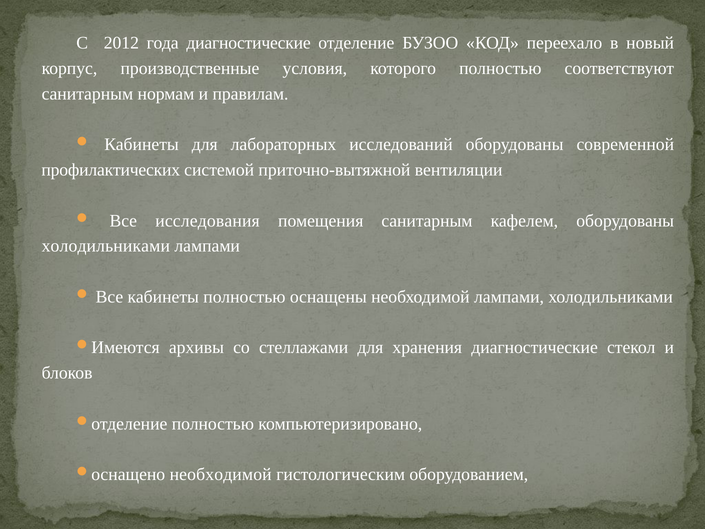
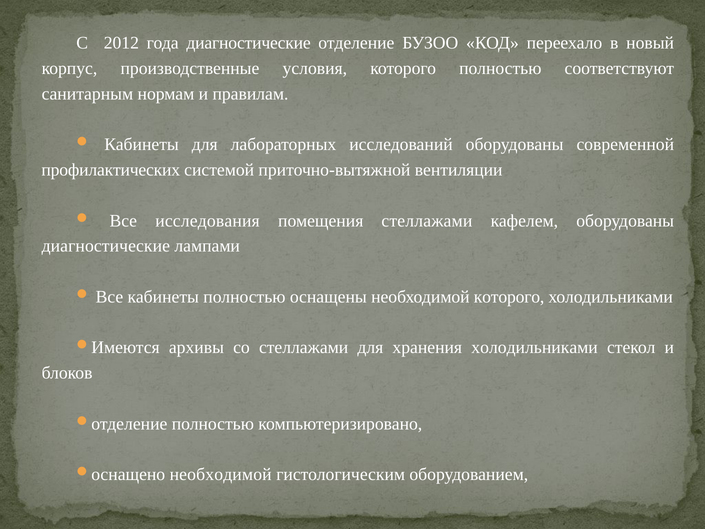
помещения санитарным: санитарным -> стеллажами (427, 221)
холодильниками: холодильниками -> диагностические (106, 246)
необходимой лампами: лампами -> которого (509, 297)
хранения диагностические: диагностические -> холодильниками (535, 347)
